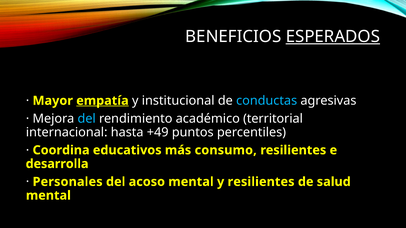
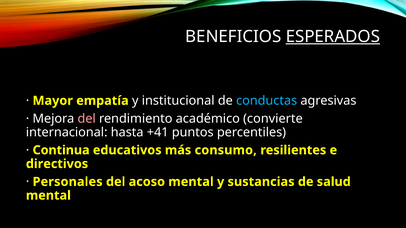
empatía underline: present -> none (102, 101)
del colour: light blue -> pink (87, 119)
territorial: territorial -> convierte (273, 119)
+49: +49 -> +41 (158, 132)
Coordina: Coordina -> Continua (61, 150)
desarrolla: desarrolla -> directivos (57, 164)
y resilientes: resilientes -> sustancias (261, 182)
